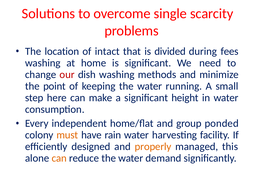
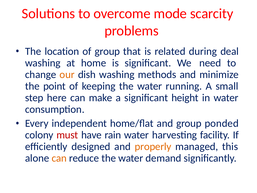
single: single -> mode (170, 14)
of intact: intact -> group (107, 51)
divided: divided -> related (170, 51)
fees: fees -> deal (230, 51)
our colour: red -> orange (67, 74)
must colour: orange -> red (67, 135)
